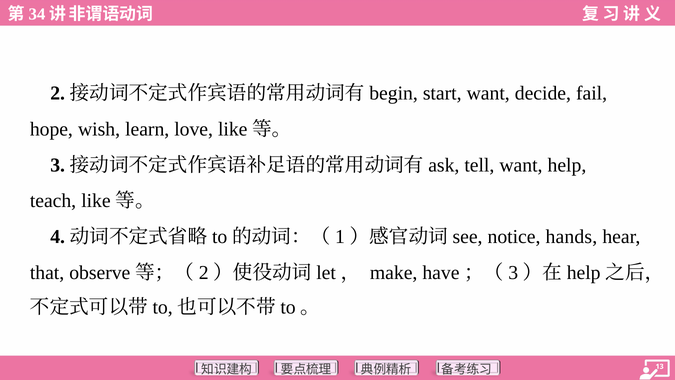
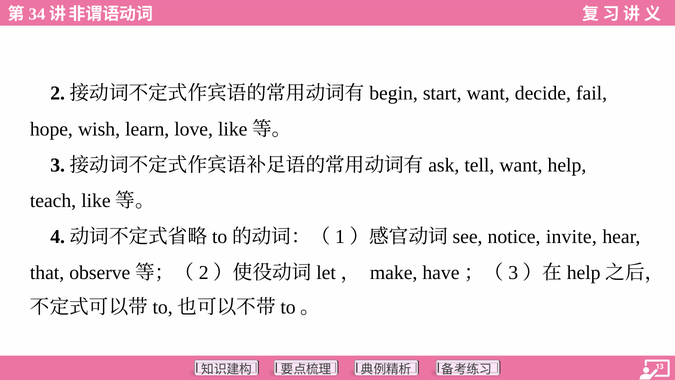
hands: hands -> invite (571, 237)
